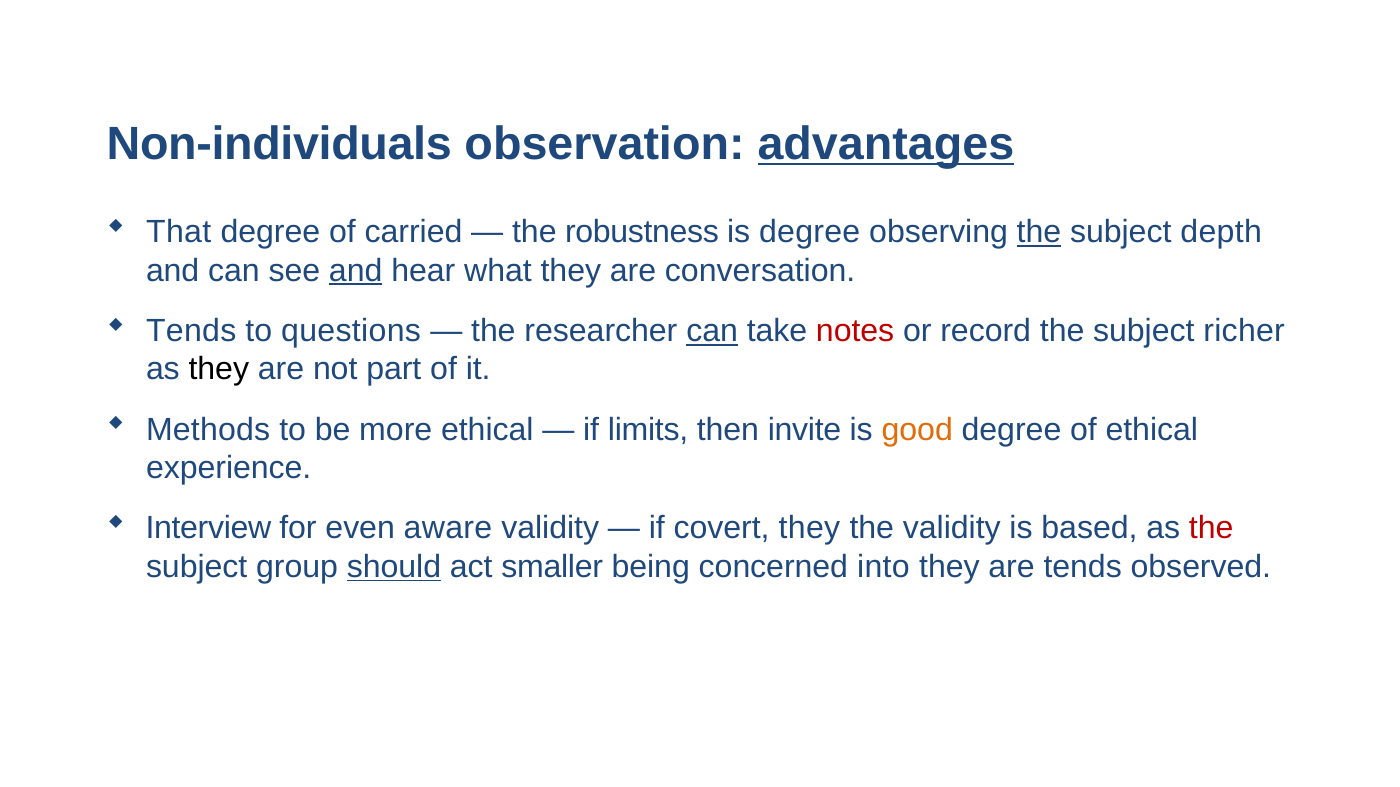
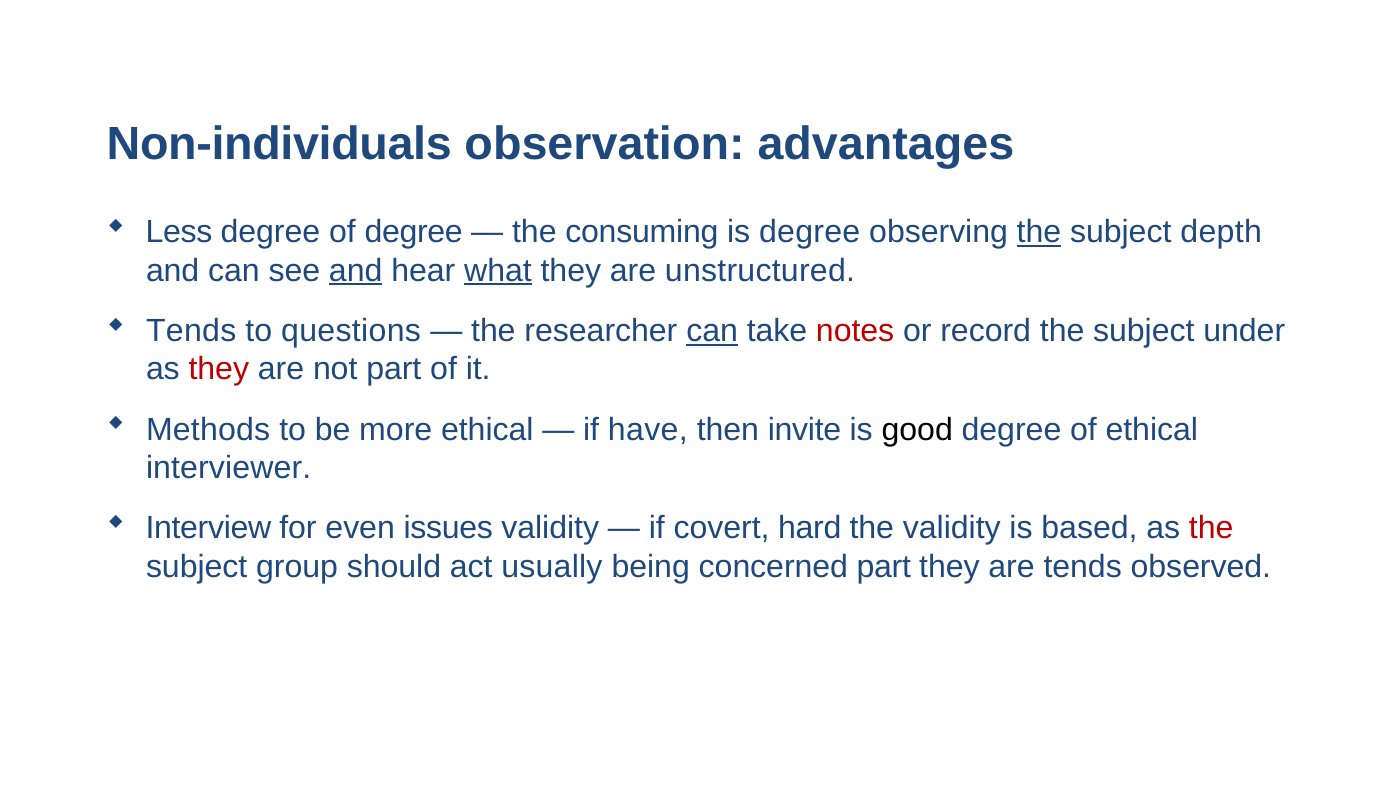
advantages underline: present -> none (886, 144)
That: That -> Less (179, 232)
of carried: carried -> degree (414, 232)
robustness: robustness -> consuming (642, 232)
what underline: none -> present (498, 271)
conversation: conversation -> unstructured (760, 271)
richer: richer -> under (1244, 331)
they colour: black -> red (219, 370)
limits: limits -> have (648, 430)
good colour: orange -> black (917, 430)
experience: experience -> interviewer (229, 468)
aware: aware -> issues (448, 529)
covert they: they -> hard (810, 529)
should underline: present -> none (394, 567)
smaller: smaller -> usually (552, 567)
concerned into: into -> part (884, 567)
